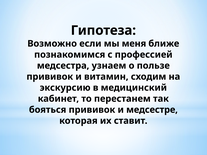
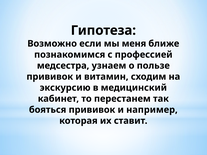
медсестре: медсестре -> например (152, 110)
